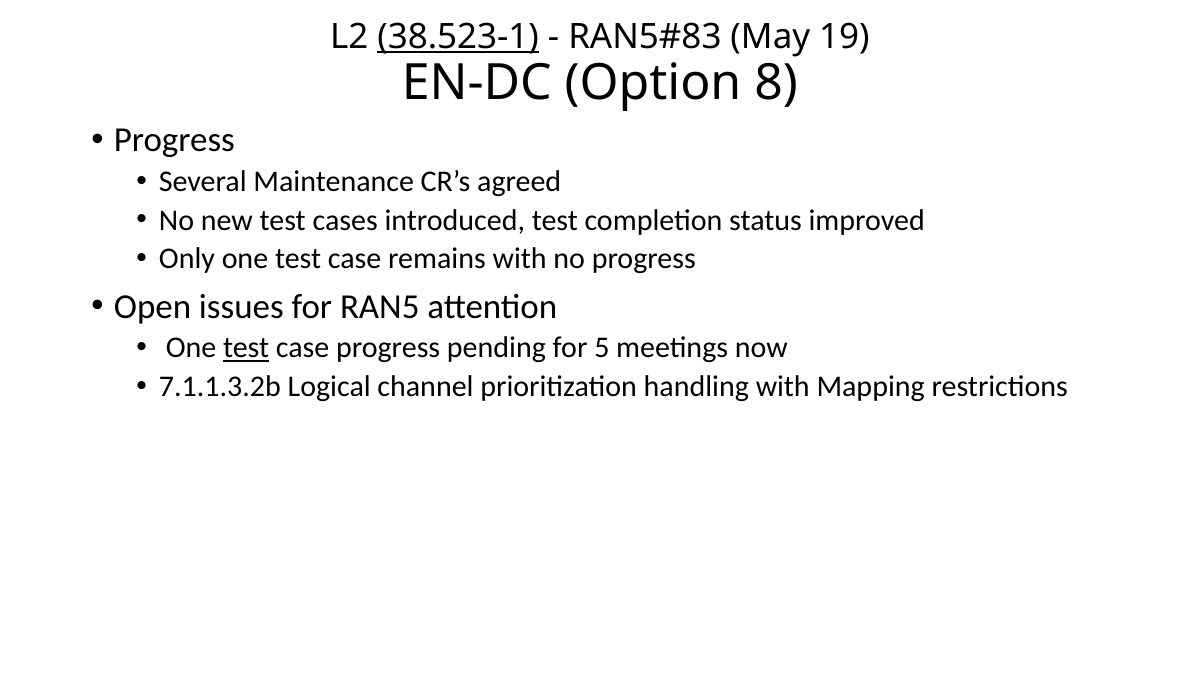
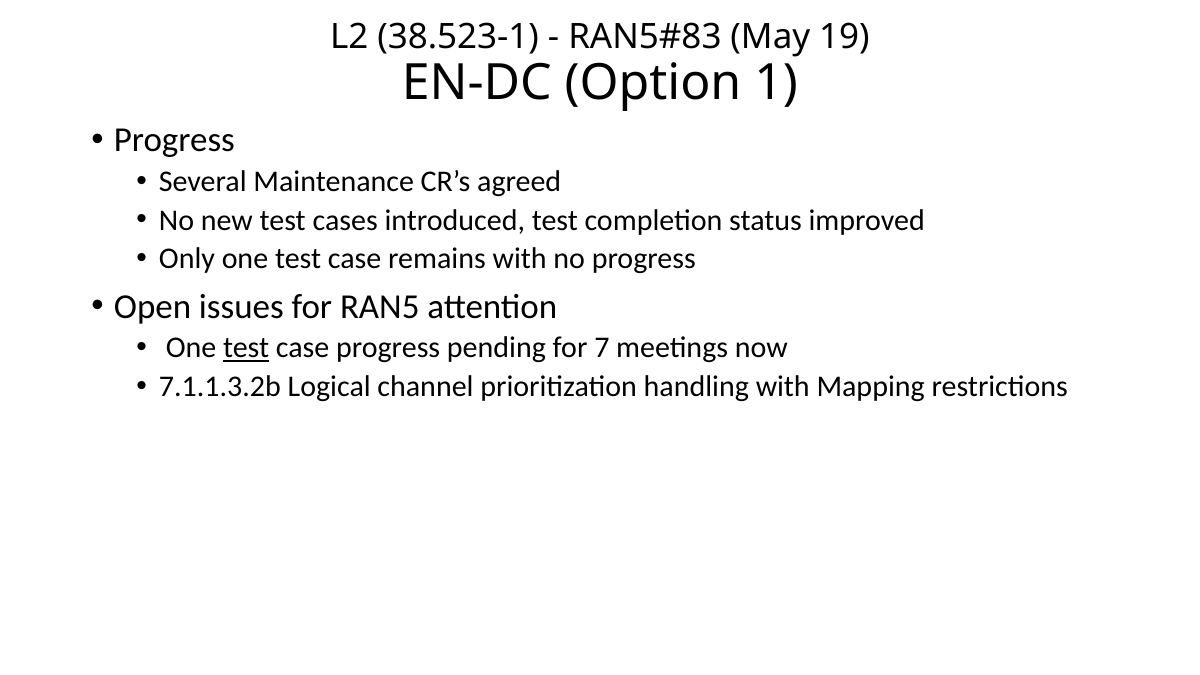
38.523-1 underline: present -> none (458, 37)
8: 8 -> 1 (776, 83)
5: 5 -> 7 (602, 348)
